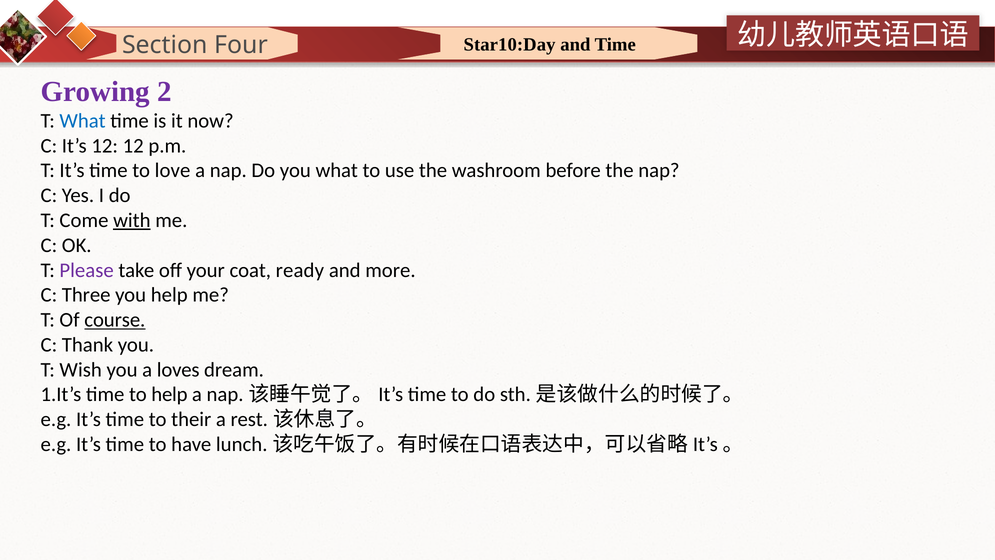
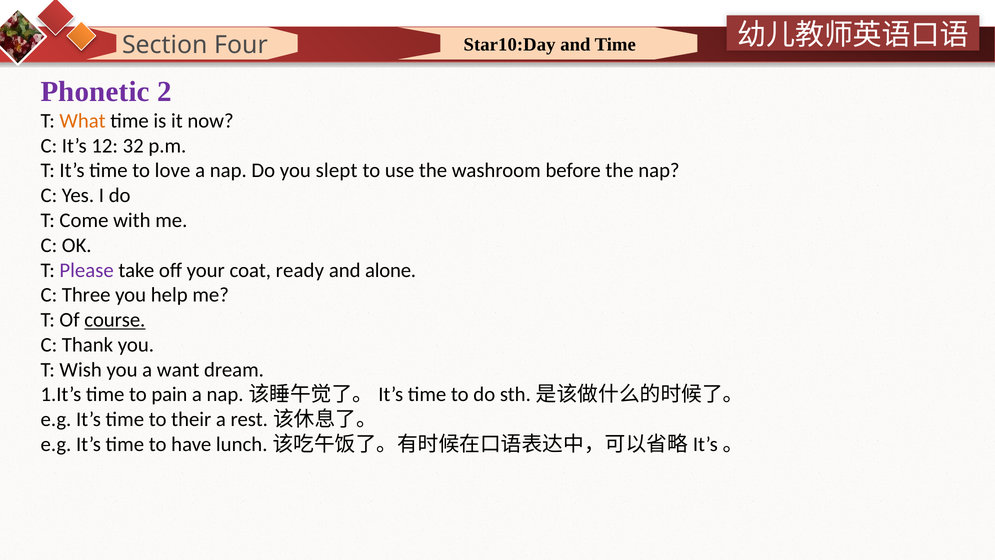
Growing: Growing -> Phonetic (95, 91)
What colour: blue -> orange (83, 121)
12 12: 12 -> 32 (133, 146)
you what: what -> slept (337, 170)
with underline: present -> none (132, 220)
more: more -> alone (391, 270)
loves: loves -> want (178, 370)
to help: help -> pain (169, 394)
